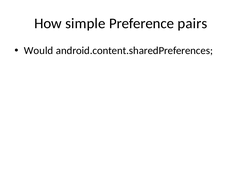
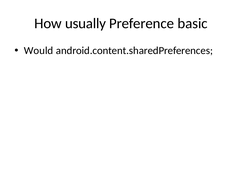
simple: simple -> usually (86, 23)
pairs: pairs -> basic (193, 23)
